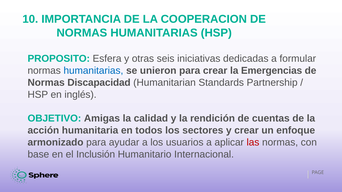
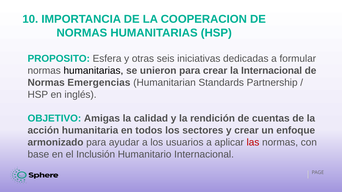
humanitarias colour: blue -> black (93, 71)
la Emergencias: Emergencias -> Internacional (272, 71)
Discapacidad: Discapacidad -> Emergencias (99, 83)
